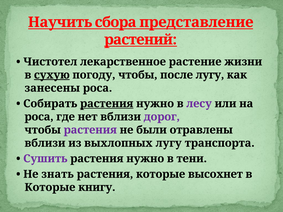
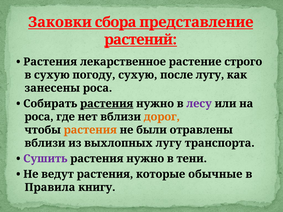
Научить: Научить -> Заковки (60, 22)
Чистотел: Чистотел -> Растения (50, 62)
жизни: жизни -> строго (243, 62)
сухую underline: present -> none (52, 75)
погоду чтобы: чтобы -> сухую (138, 75)
дорог colour: purple -> orange (162, 117)
растения colour: purple -> orange (90, 130)
знать: знать -> ведут (58, 174)
высохнет: высохнет -> обычные (215, 174)
Которые: Которые -> Правила (50, 188)
